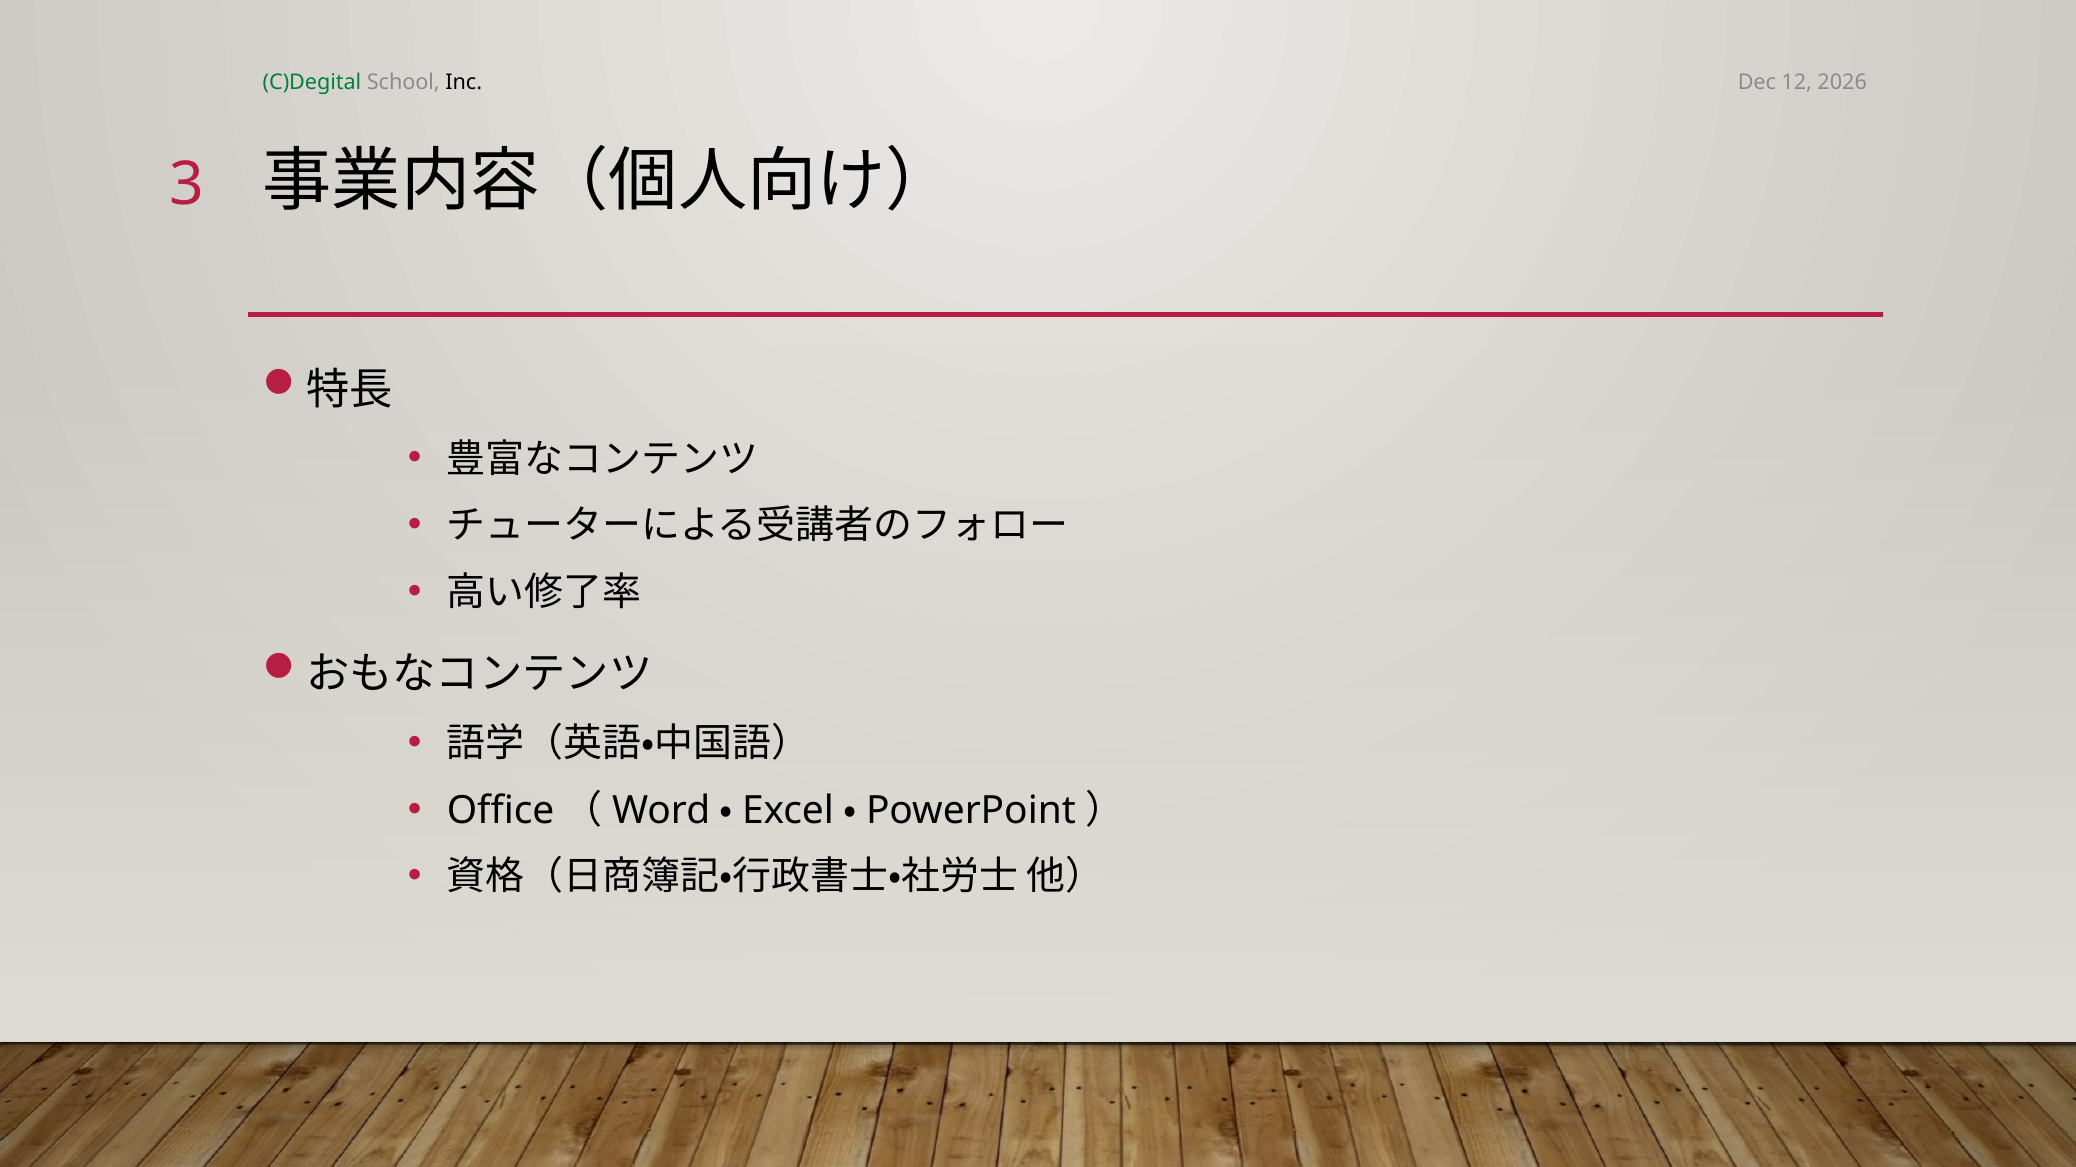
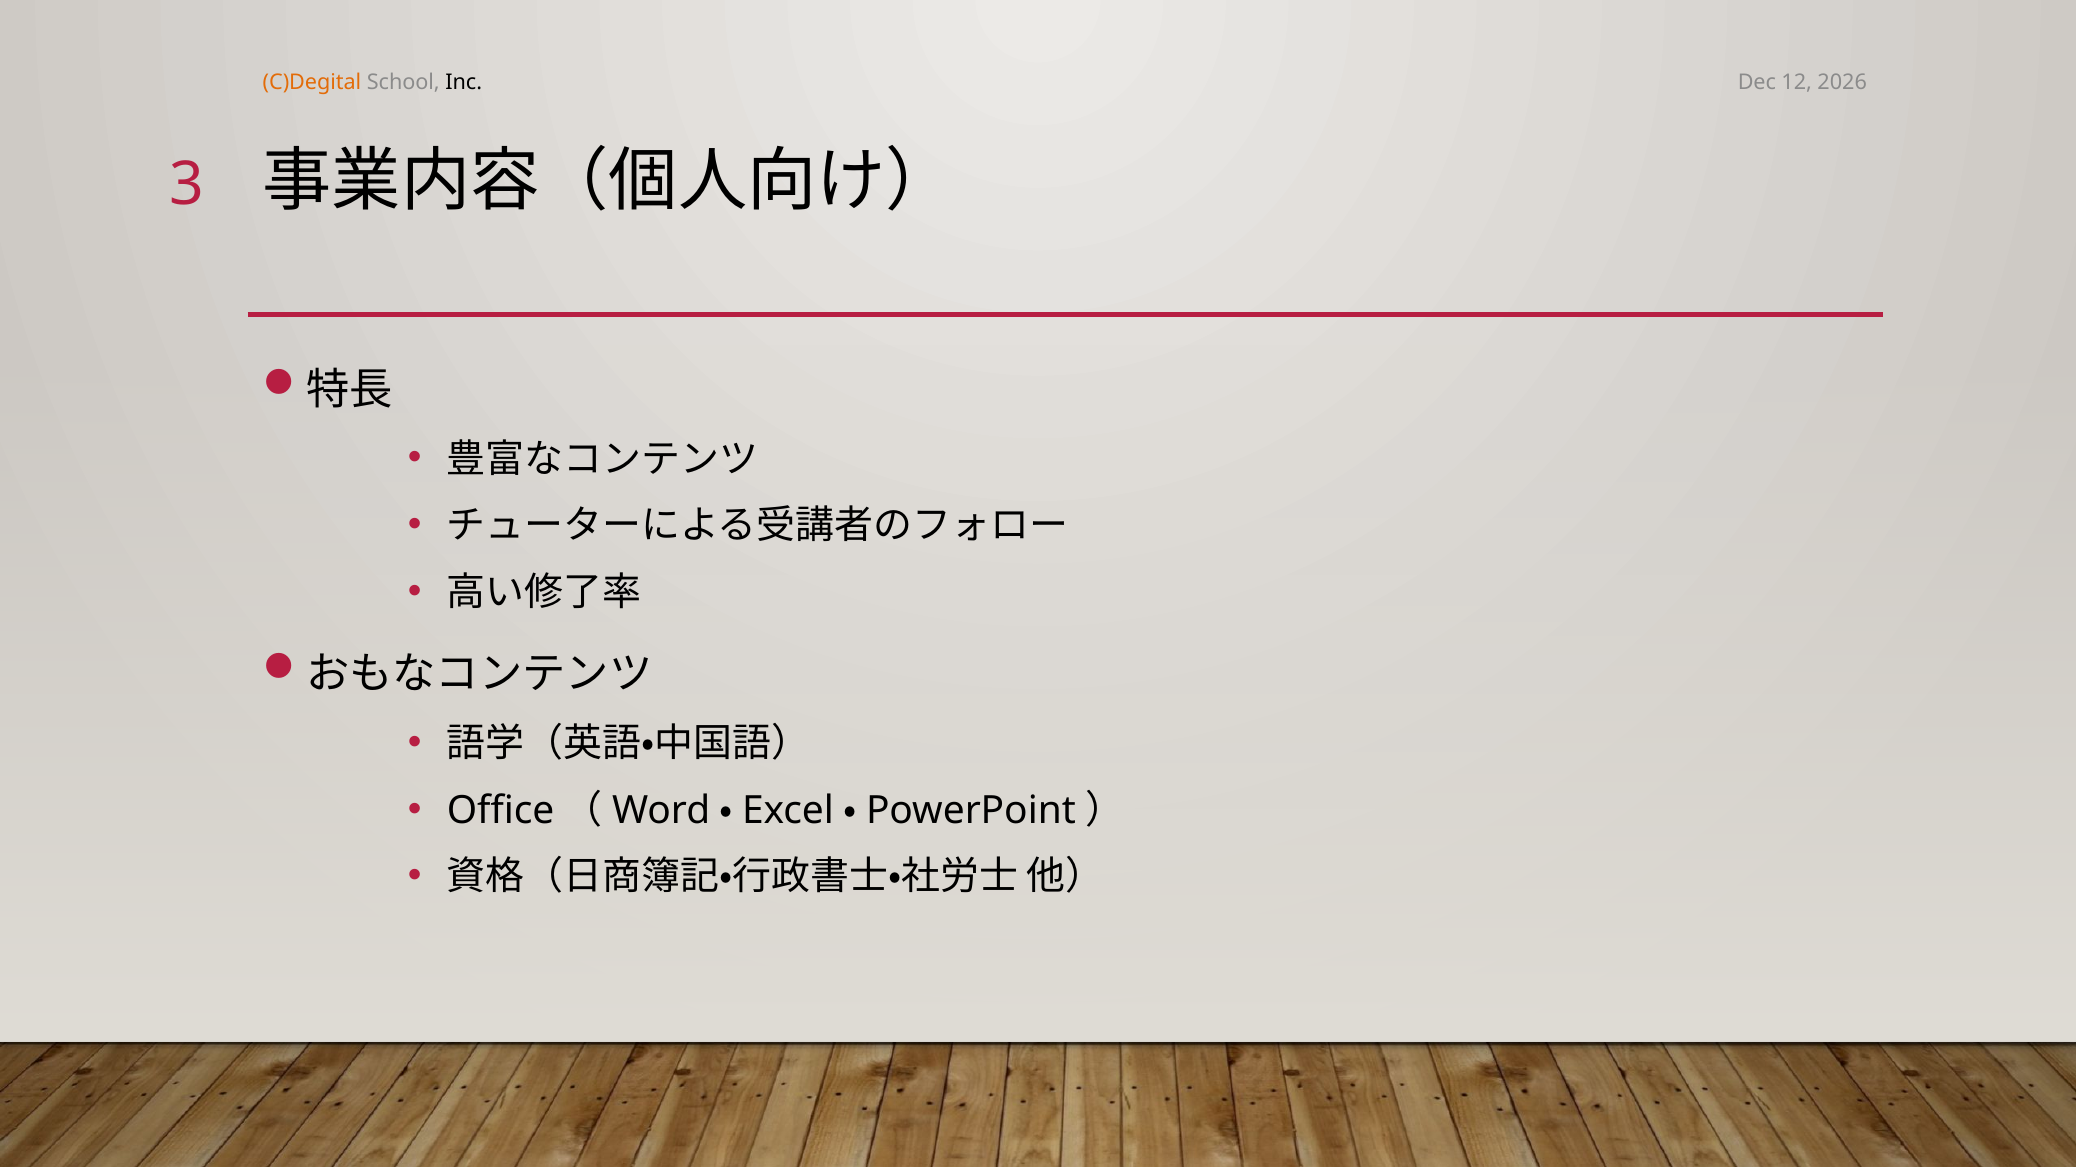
C)Degital colour: green -> orange (312, 82)
